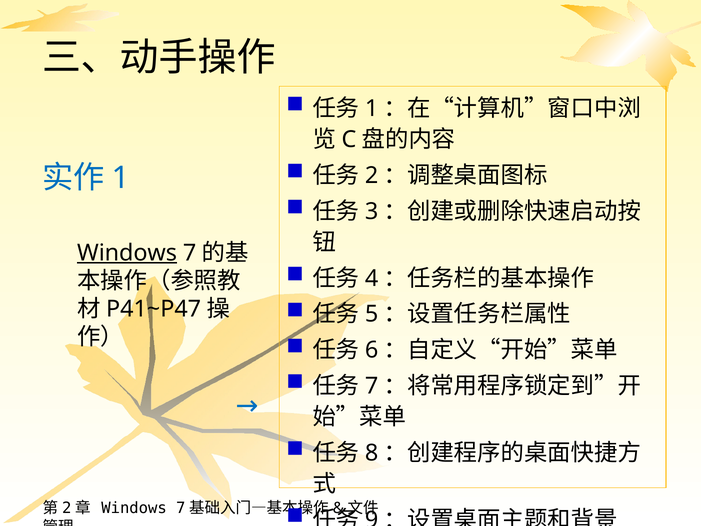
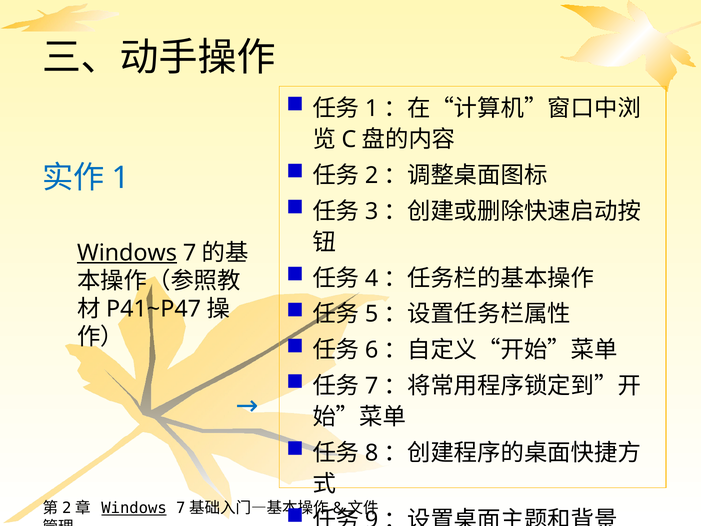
Windows underline: none -> present (134, 508)
